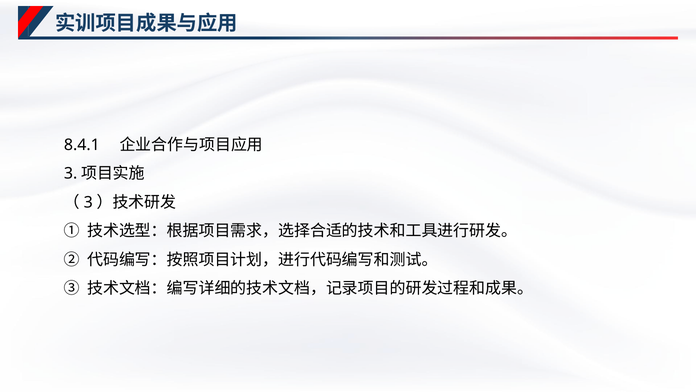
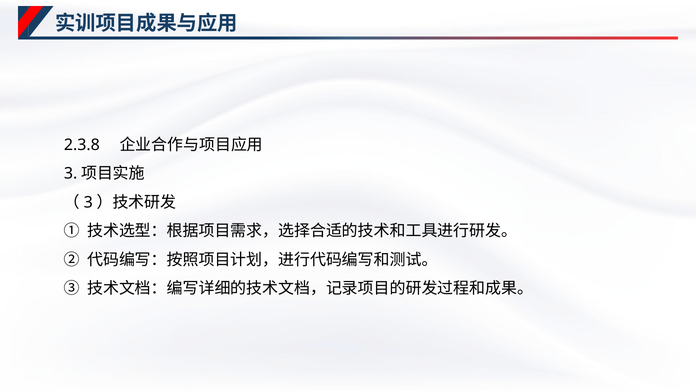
8.4.1: 8.4.1 -> 2.3.8 (82, 145)
